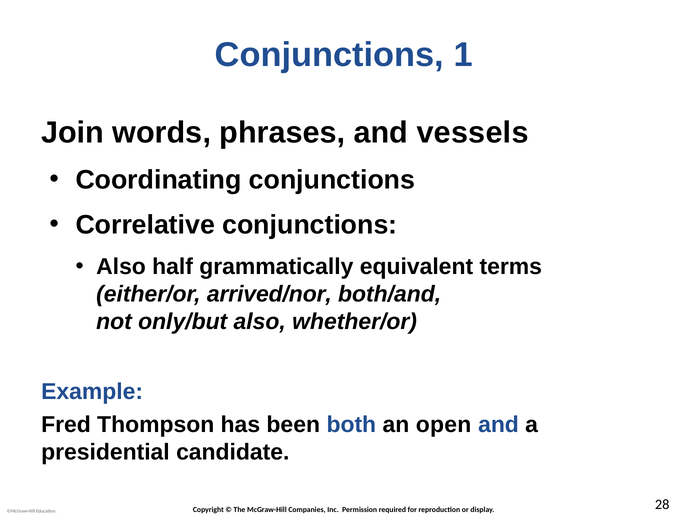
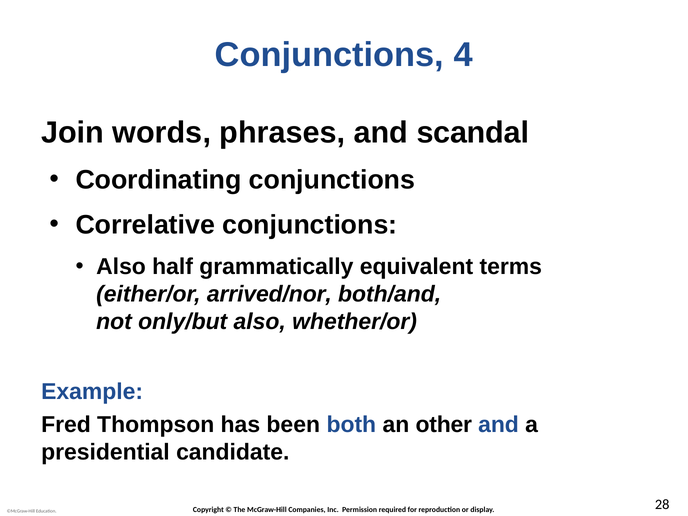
1: 1 -> 4 (463, 55)
vessels: vessels -> scandal (473, 133)
open: open -> other (444, 425)
